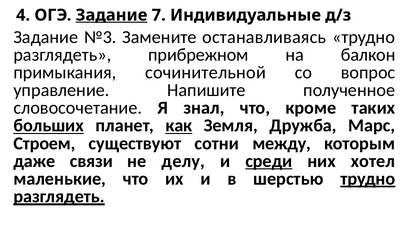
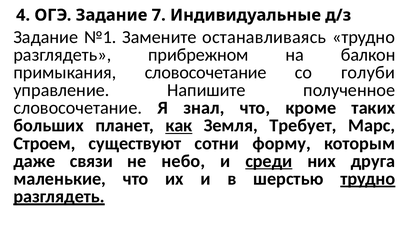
Задание underline: present -> none (112, 15)
№3: №3 -> №1 (100, 37)
примыкания сочинительной: сочинительной -> словосочетание (206, 72)
вопрос: вопрос -> голуби (368, 72)
больших underline: present -> none (49, 126)
Дружба: Дружба -> Требует (303, 126)
между: между -> форму (282, 143)
делу: делу -> небо (183, 161)
хотел: хотел -> друга (373, 161)
